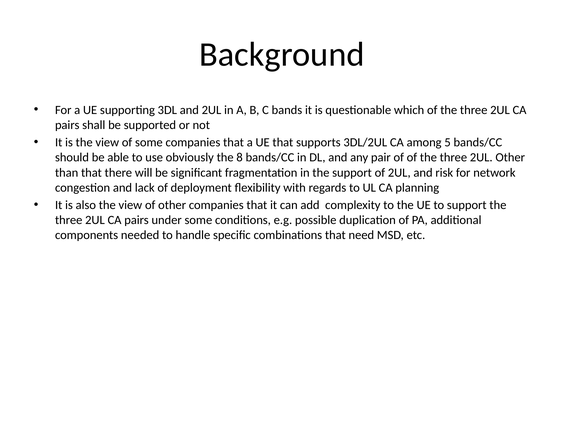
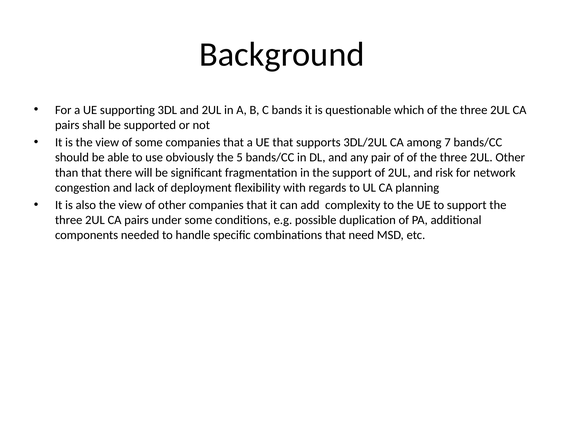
5: 5 -> 7 (448, 142)
8: 8 -> 5 (240, 158)
